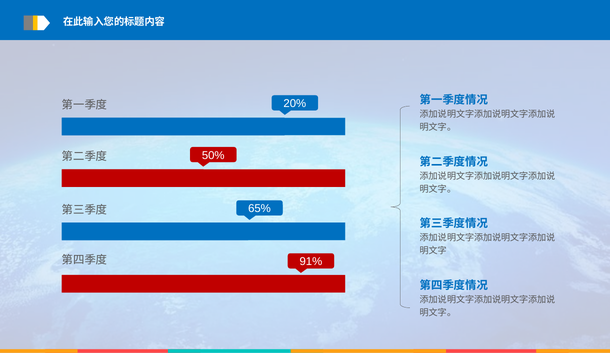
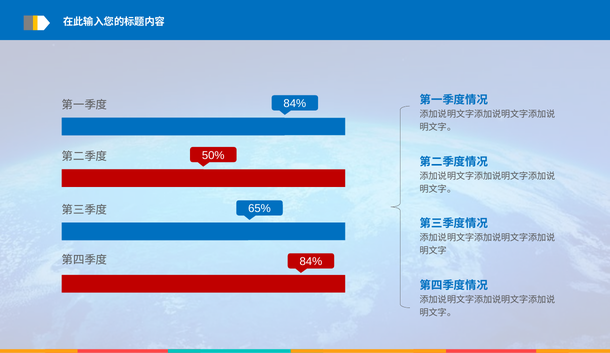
20%: 20% -> 84% (295, 104)
91%: 91% -> 84% (311, 262)
